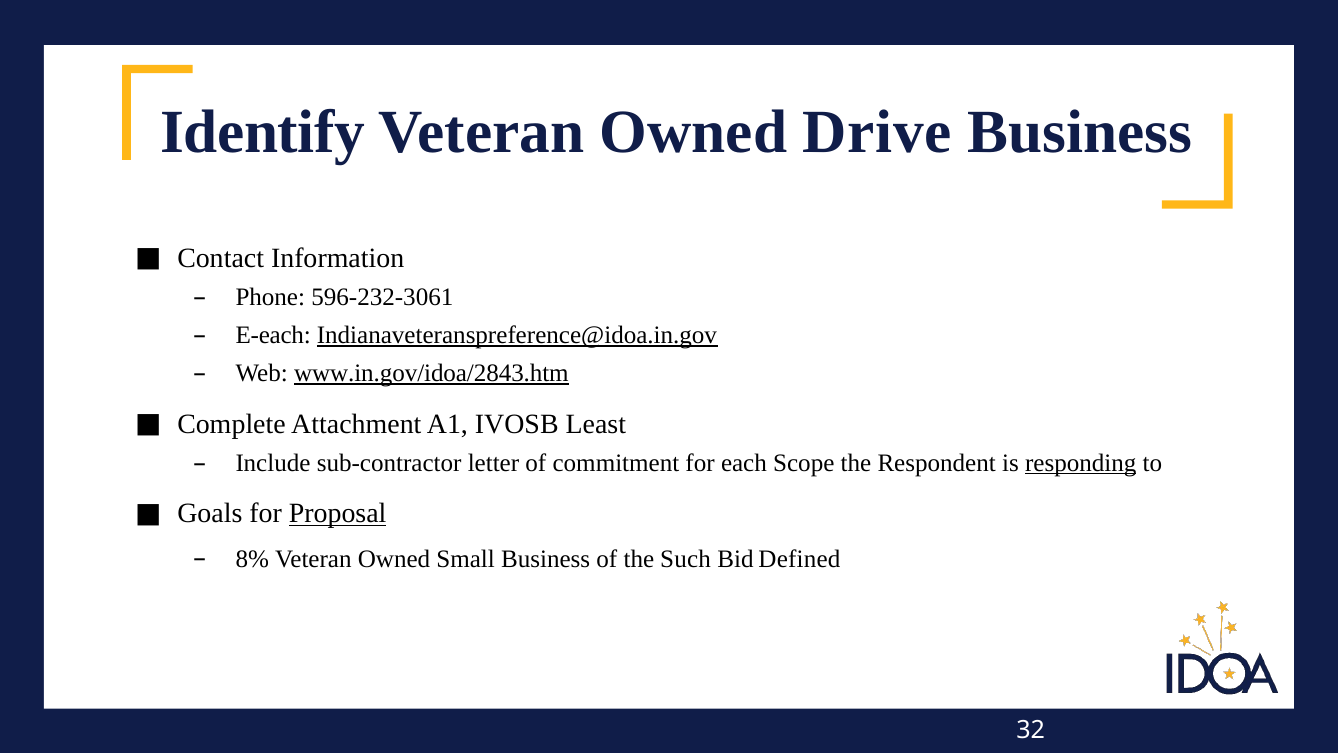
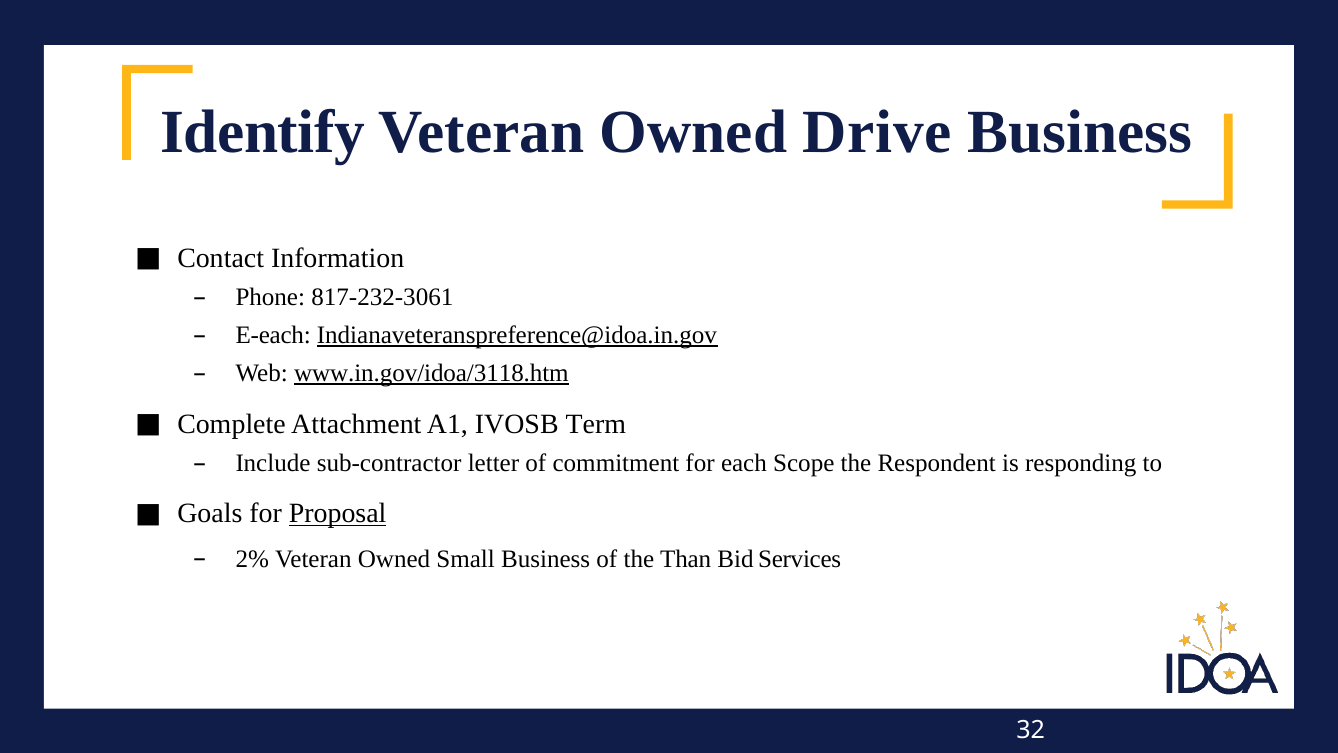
596-232-3061: 596-232-3061 -> 817-232-3061 (382, 297)
www.in.gov/idoa/2843.htm: www.in.gov/idoa/2843.htm -> www.in.gov/idoa/3118.htm (431, 373)
Least: Least -> Term (596, 424)
responding underline: present -> none (1081, 462)
8%: 8% -> 2% (252, 559)
Such: Such -> Than (686, 559)
Defined: Defined -> Services (800, 559)
